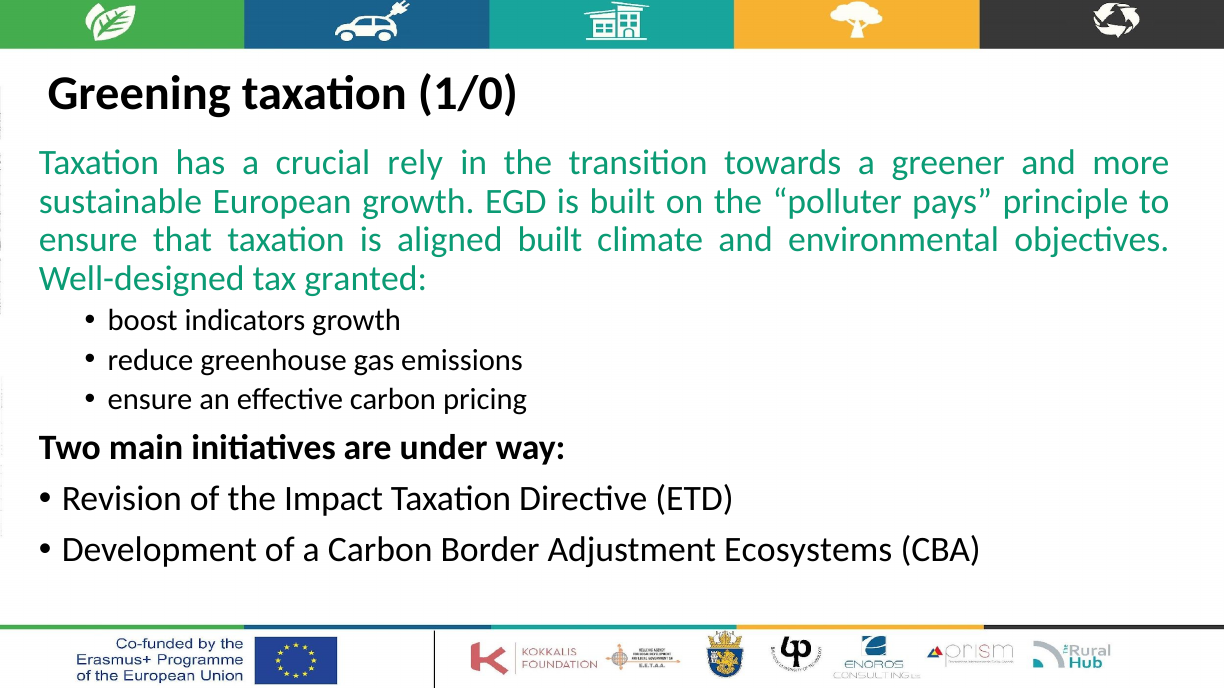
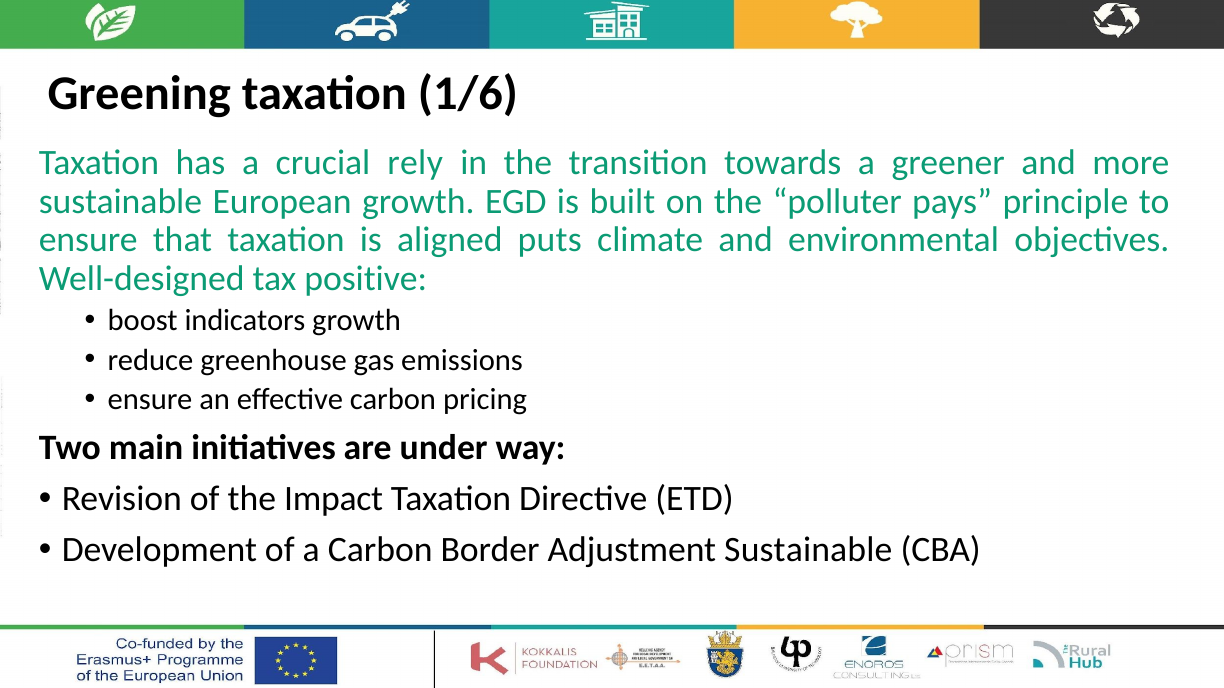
1/0: 1/0 -> 1/6 (468, 94)
aligned built: built -> puts (550, 240)
granted: granted -> positive (366, 279)
Adjustment Ecosystems: Ecosystems -> Sustainable (808, 551)
